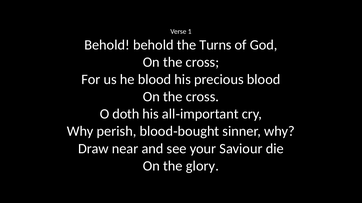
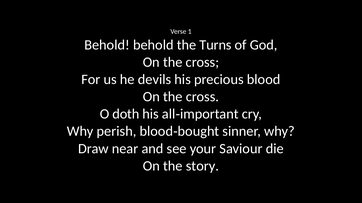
he blood: blood -> devils (155, 80)
glory: glory -> story (202, 166)
